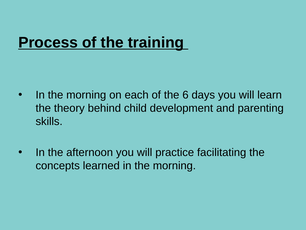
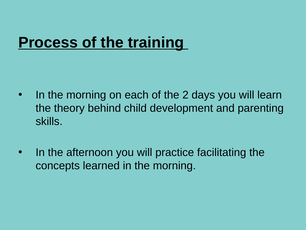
6: 6 -> 2 (185, 95)
